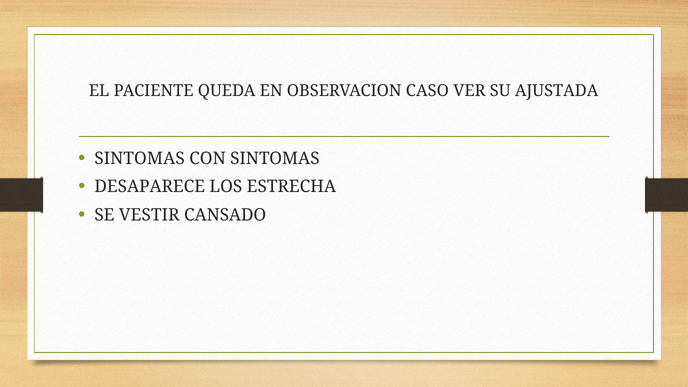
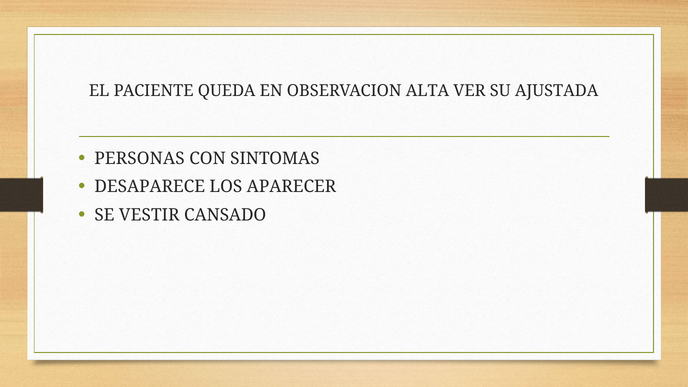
CASO: CASO -> ALTA (427, 91)
SINTOMAS: SINTOMAS -> PERSONAS (140, 158)
ESTRECHA: ESTRECHA -> APARECER (291, 187)
